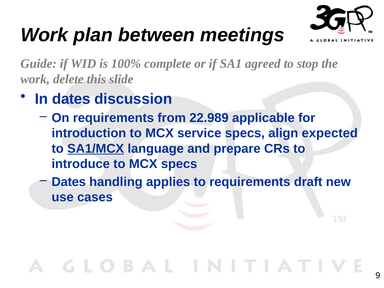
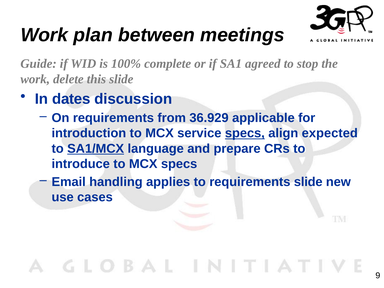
22.989: 22.989 -> 36.929 (209, 118)
specs underline: none -> present (245, 133)
Dates: Dates -> Email (69, 182)
requirements draft: draft -> slide (308, 182)
